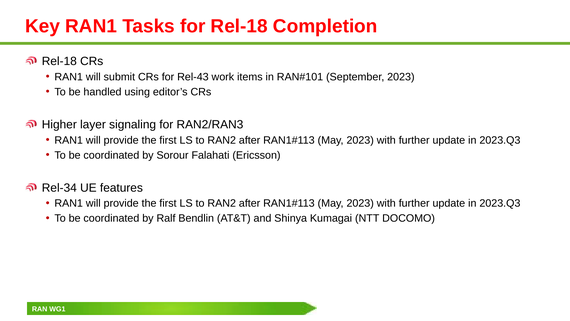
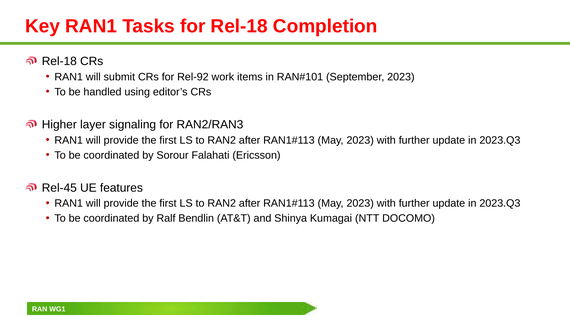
Rel-43: Rel-43 -> Rel-92 (193, 77)
Rel-34: Rel-34 -> Rel-45 (59, 188)
